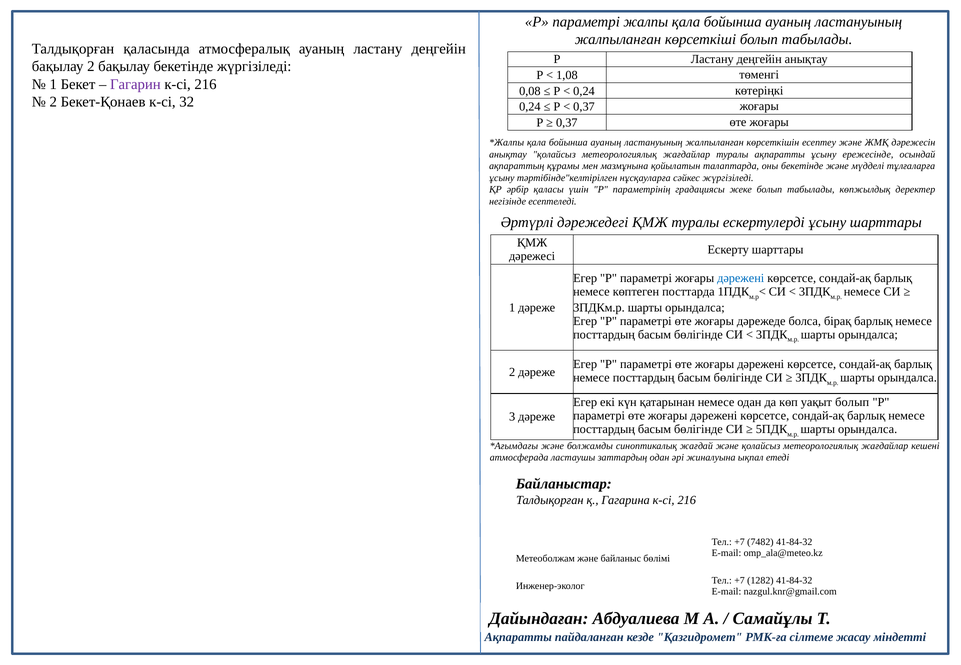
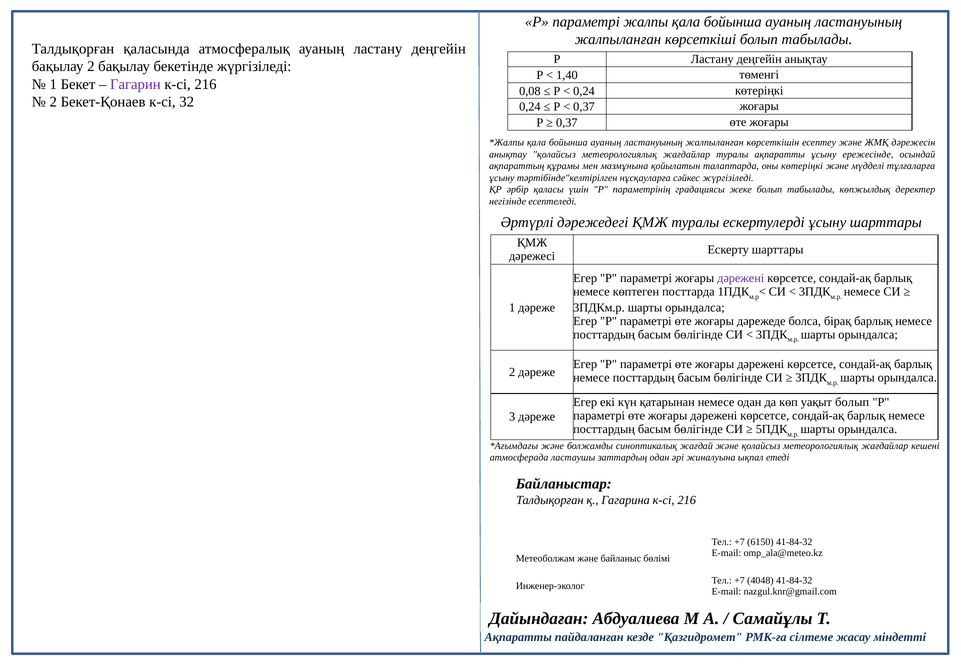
1,08: 1,08 -> 1,40 (567, 75)
оны бекетінде: бекетінде -> көтеріңкі (802, 166)
дәрежені colour: blue -> purple (741, 278)
7482: 7482 -> 6150 (760, 542)
1282: 1282 -> 4048 (760, 581)
